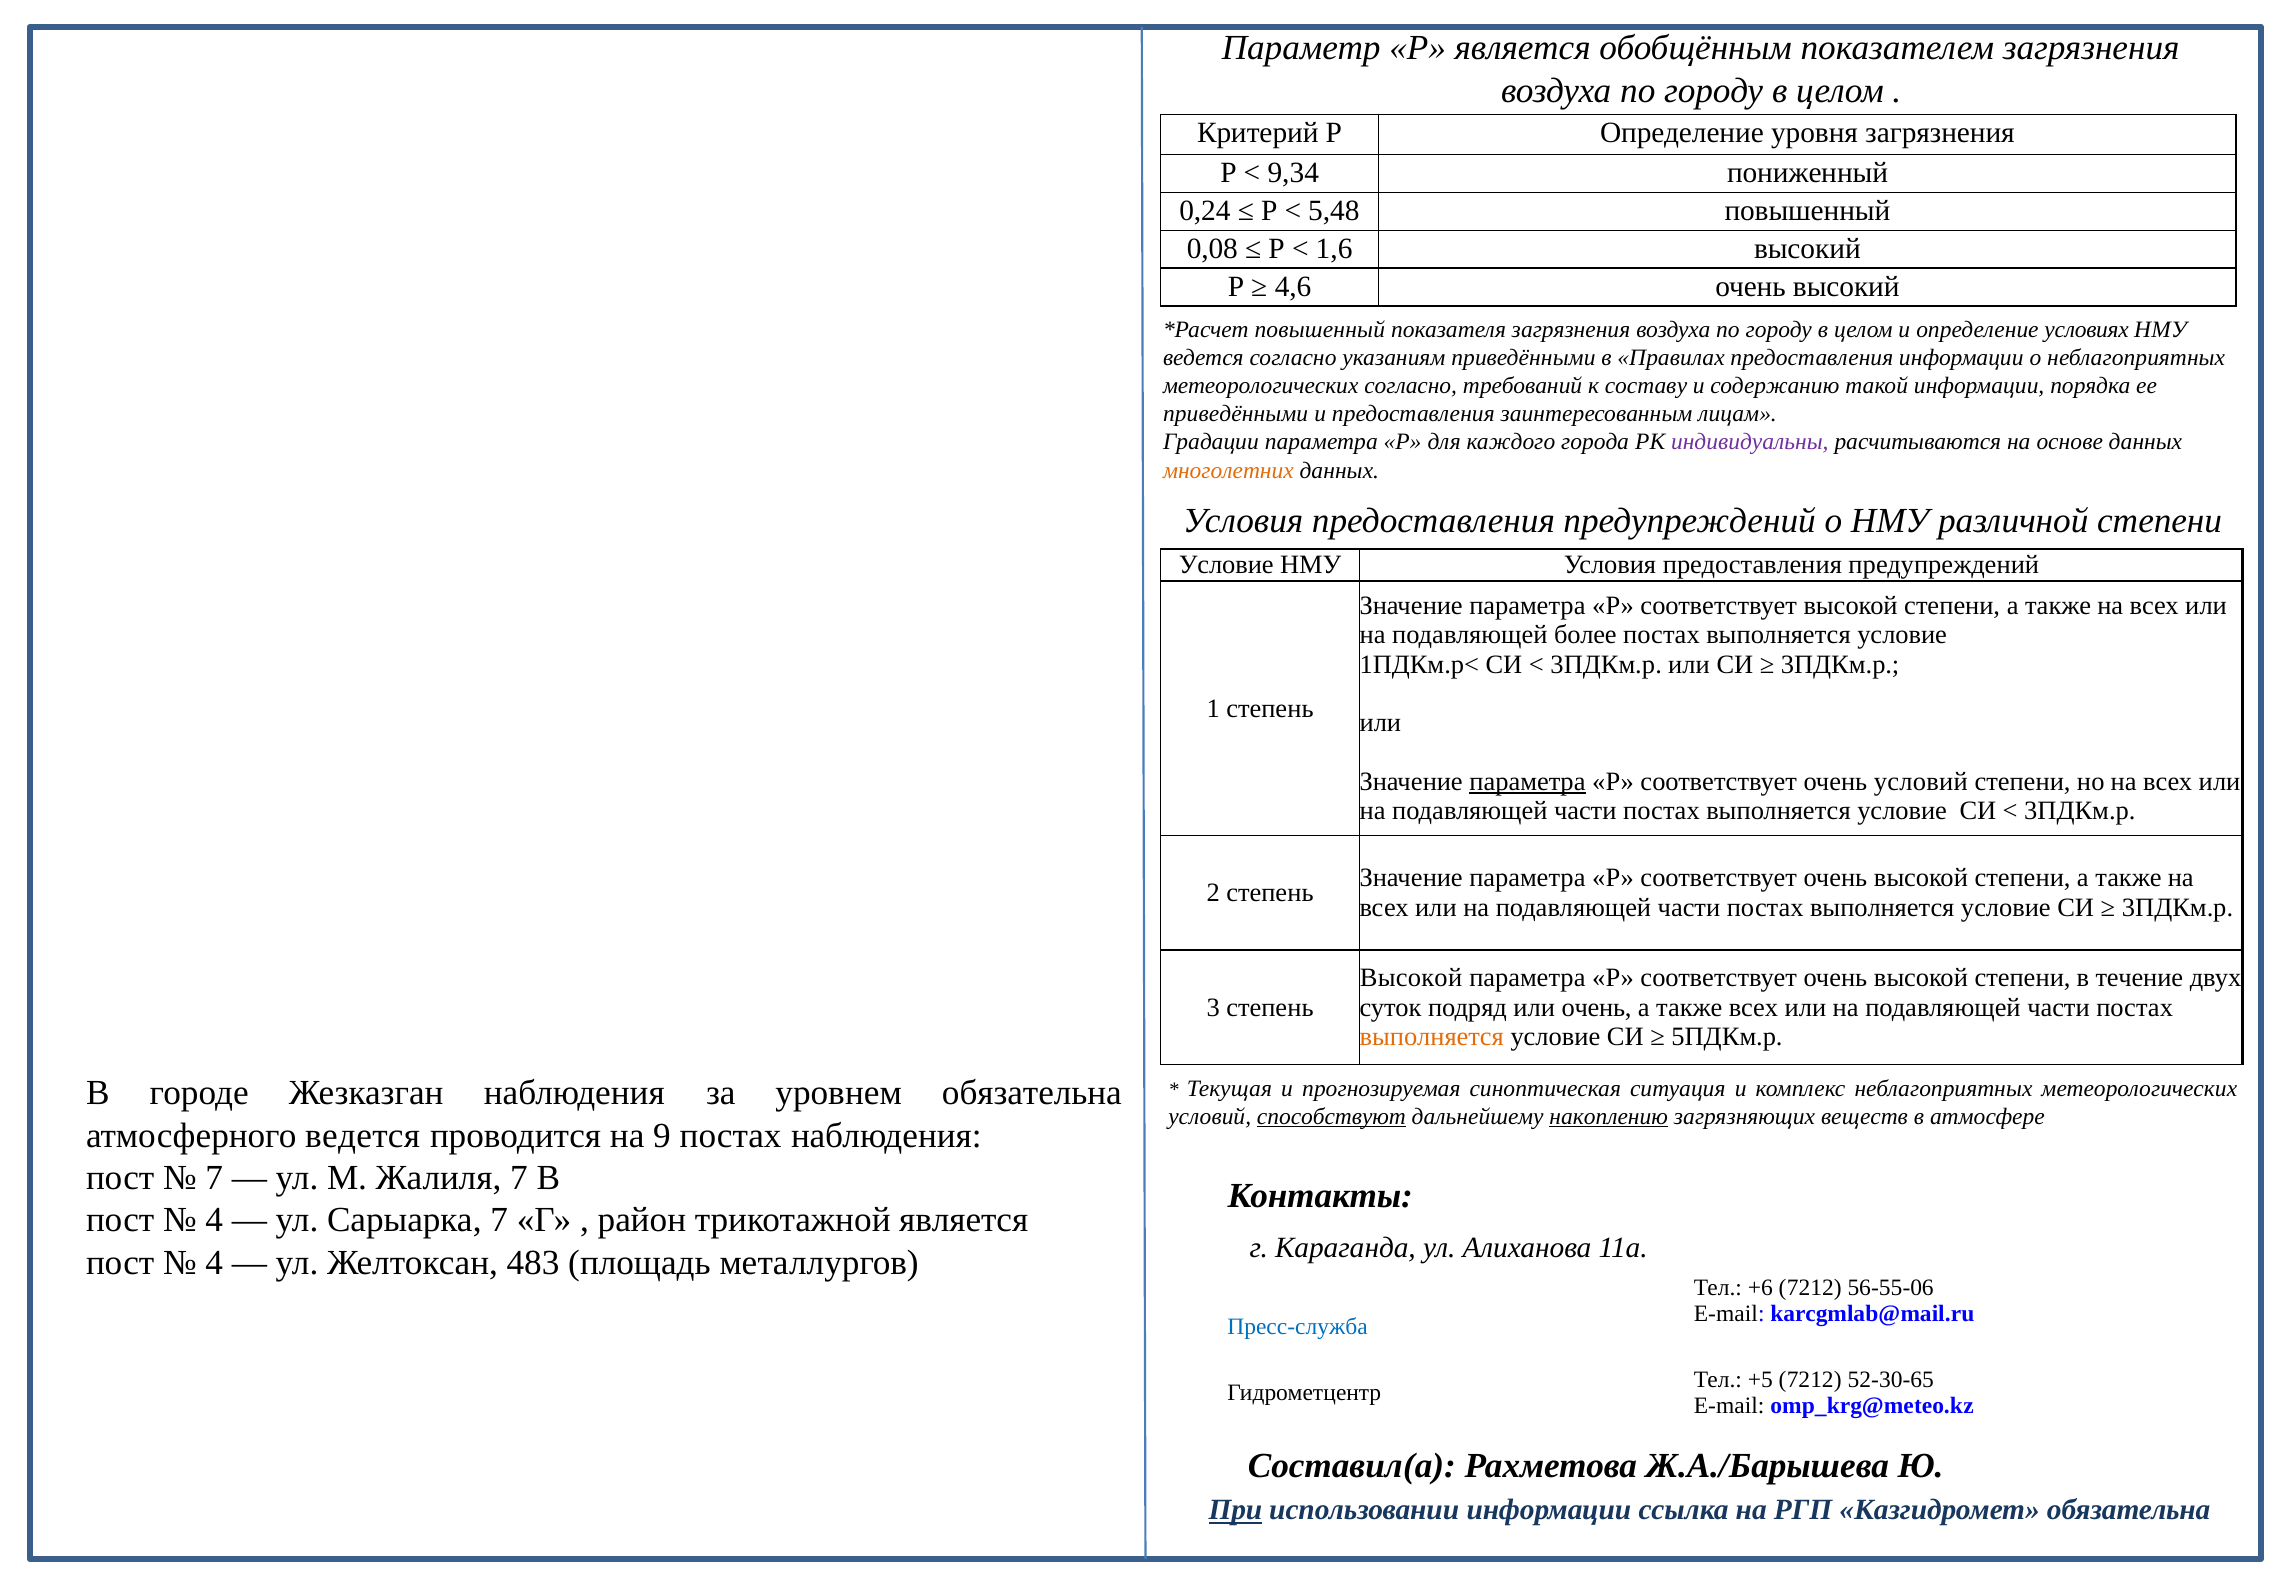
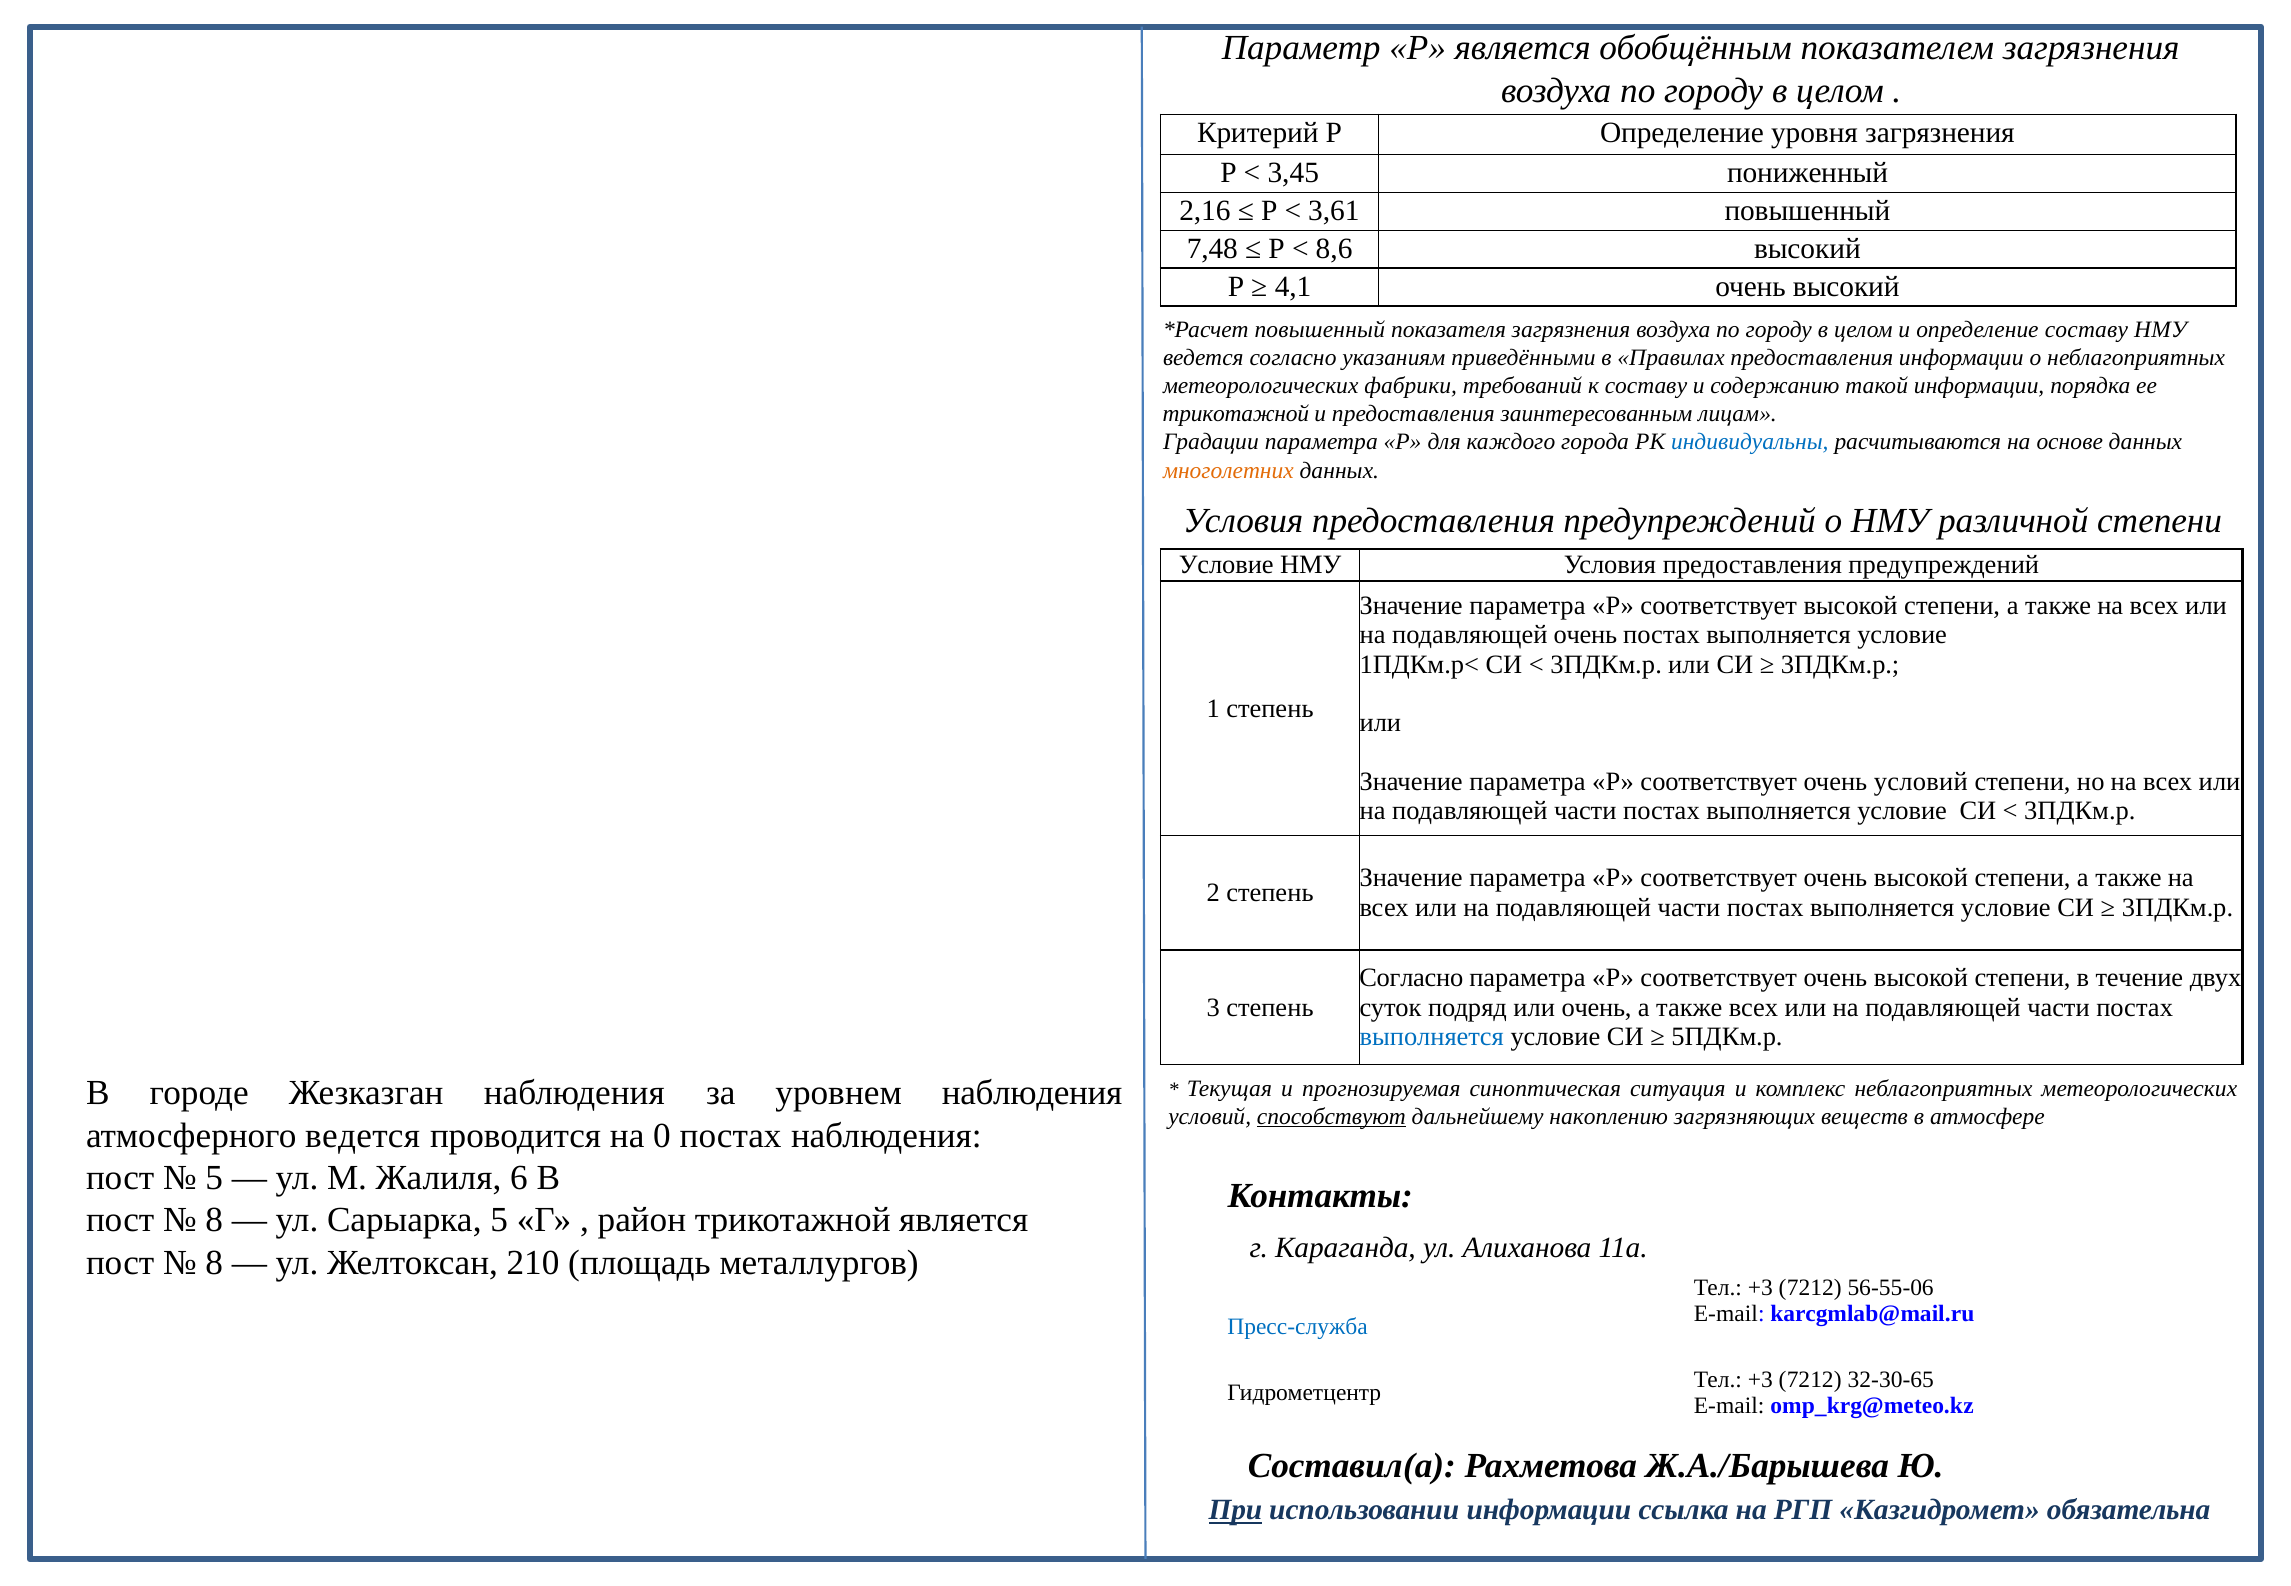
9,34: 9,34 -> 3,45 (1293, 173)
0,24: 0,24 -> 2,16 (1205, 211)
5,48: 5,48 -> 3,61 (1334, 211)
0,08: 0,08 -> 7,48 (1212, 249)
1,6: 1,6 -> 8,6 (1334, 249)
4,6: 4,6 -> 4,1 (1293, 287)
определение условиях: условиях -> составу (2086, 330)
метеорологических согласно: согласно -> фабрики (1411, 386)
приведёнными: приведёнными -> трикотажной (1236, 414)
индивидуальны colour: purple -> blue (1750, 442)
подавляющей более: более -> очень (1585, 635)
параметра underline: present -> none (1527, 782)
Высокой: Высокой -> Согласно (1411, 978)
выполняется colour: orange -> blue (1432, 1037)
уровнем обязательна: обязательна -> наблюдения (1032, 1093)
накоплению underline: present -> none (1609, 1117)
9: 9 -> 0 (662, 1136)
7: 7 -> 5 (214, 1178)
Жалиля 7: 7 -> 6 (519, 1178)
4: 4 -> 8 (214, 1220)
Сарыарка 7: 7 -> 5 (499, 1220)
4: 4 -> 8 (214, 1263)
483: 483 -> 210 (533, 1263)
+6: +6 -> +3 (1760, 1288)
+5: +5 -> +3 (1760, 1379)
52-30-65: 52-30-65 -> 32-30-65 (1891, 1379)
